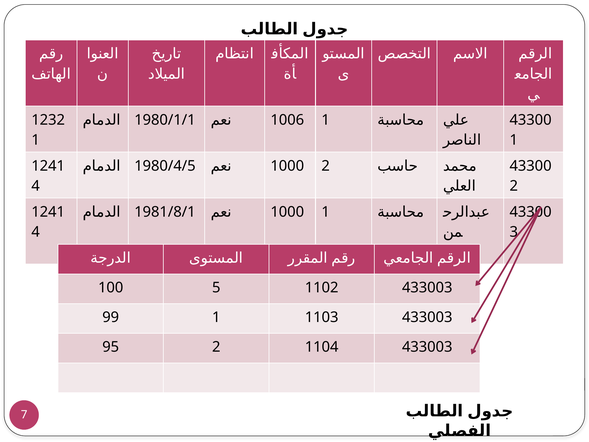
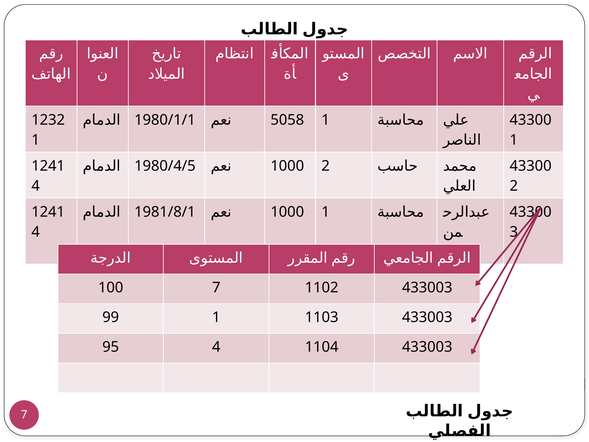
1006: 1006 -> 5058 (287, 120)
100 5: 5 -> 7 (216, 288)
95 2: 2 -> 4 (216, 347)
